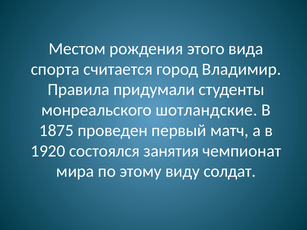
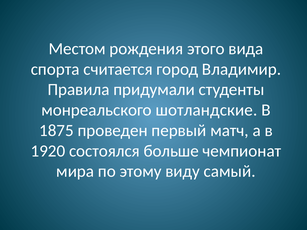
занятия: занятия -> больше (171, 151)
солдат: солдат -> самый (230, 172)
